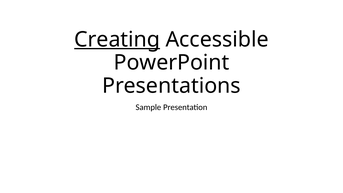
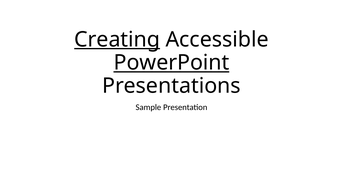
PowerPoint underline: none -> present (172, 63)
